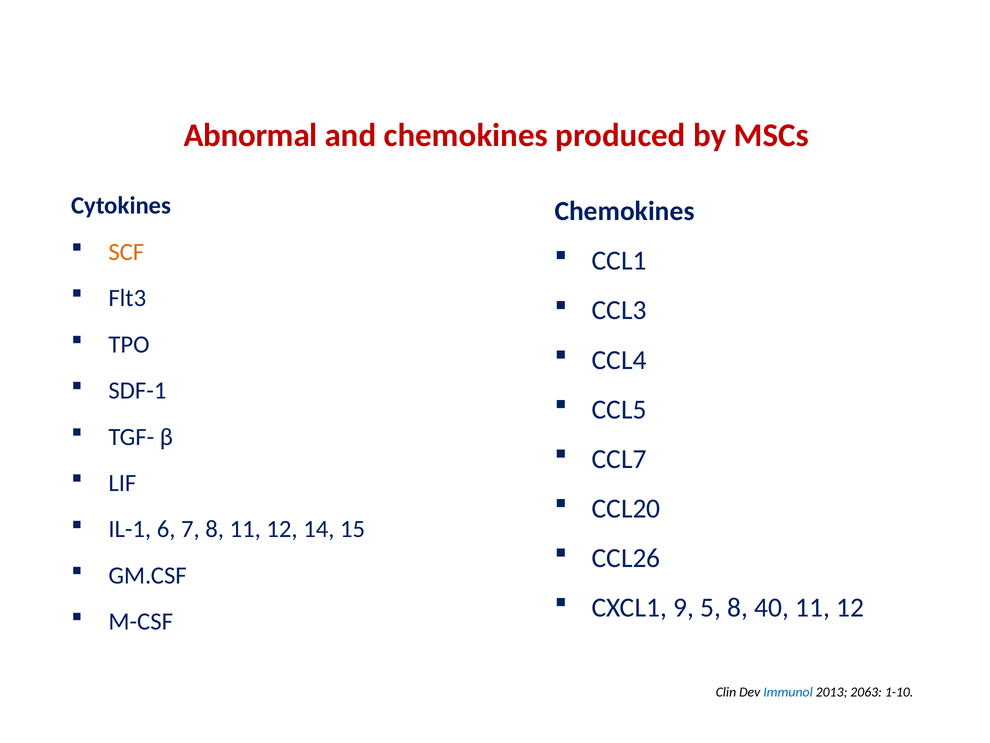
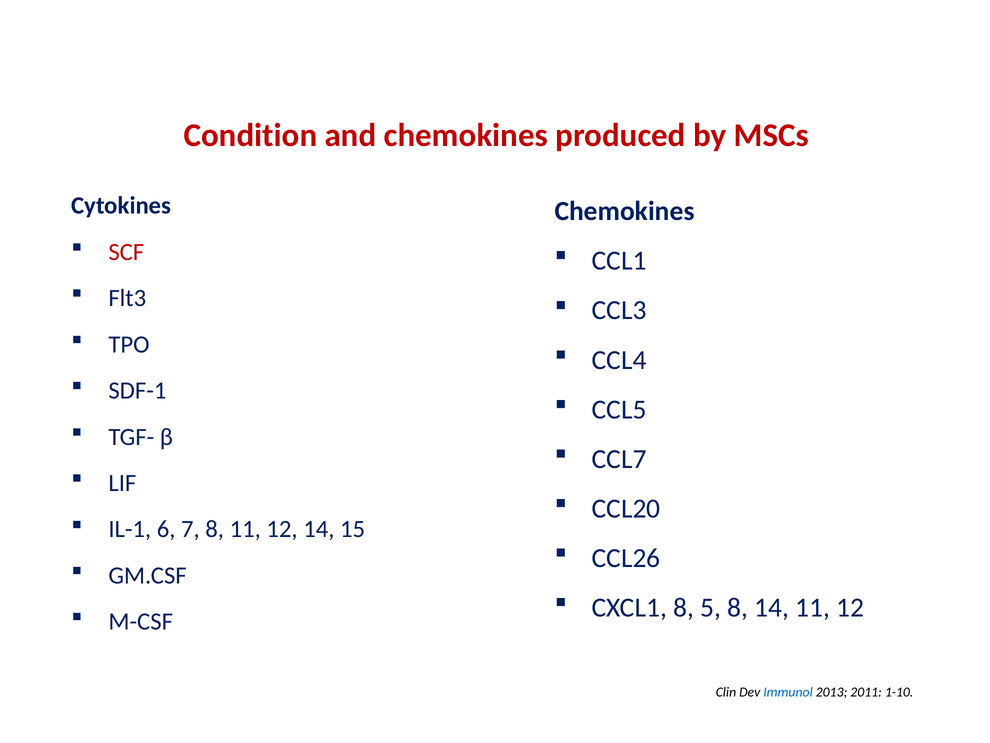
Abnormal: Abnormal -> Condition (251, 135)
SCF colour: orange -> red (126, 252)
CXCL1 9: 9 -> 8 (684, 607)
8 40: 40 -> 14 (772, 607)
2063: 2063 -> 2011 (866, 692)
